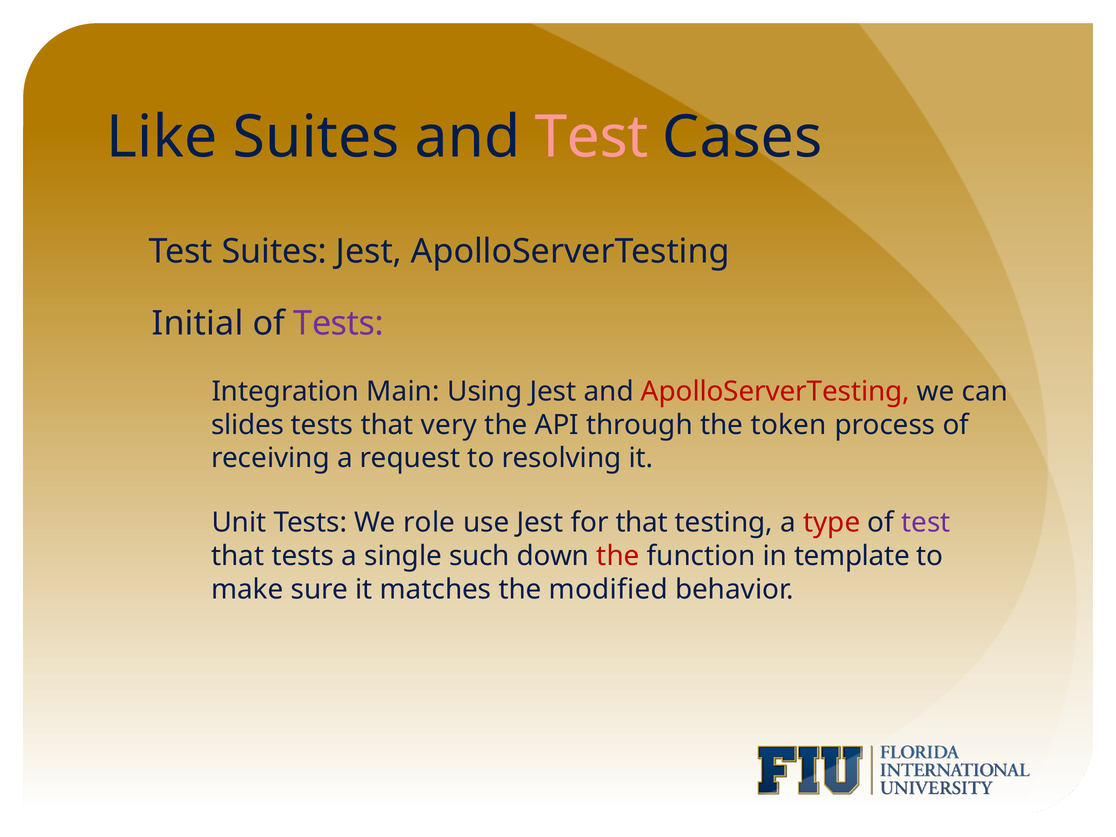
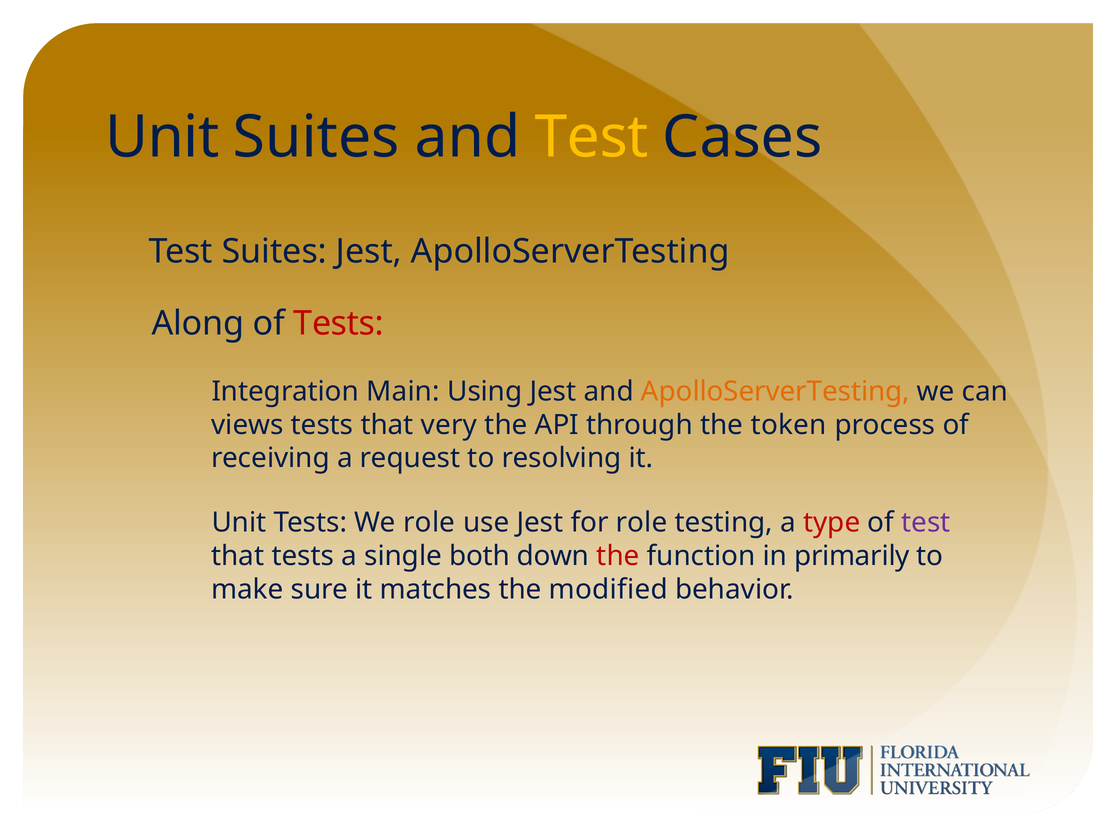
Like: Like -> Unit (162, 137)
Test colour: pink -> yellow (592, 137)
Initial: Initial -> Along (198, 324)
Tests colour: purple -> red (339, 324)
ApolloServerTesting colour: red -> orange (775, 391)
slides: slides -> views (247, 425)
for that: that -> role (642, 523)
such: such -> both (479, 556)
template: template -> primarily (852, 556)
